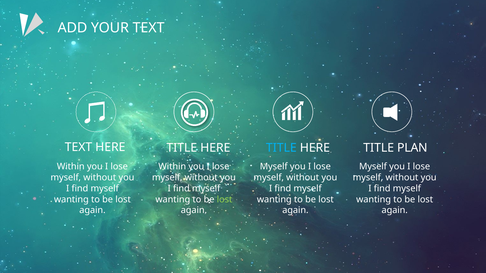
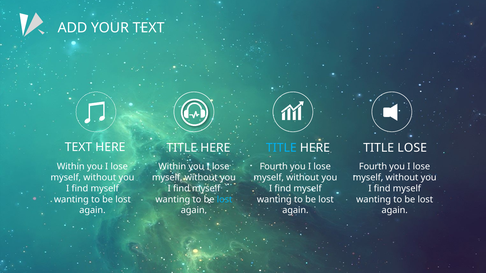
TITLE PLAN: PLAN -> LOSE (412, 148)
Myself: Myself -> Fourth (274, 167)
Myself: Myself -> Fourth (373, 167)
lost colour: light green -> light blue (225, 200)
